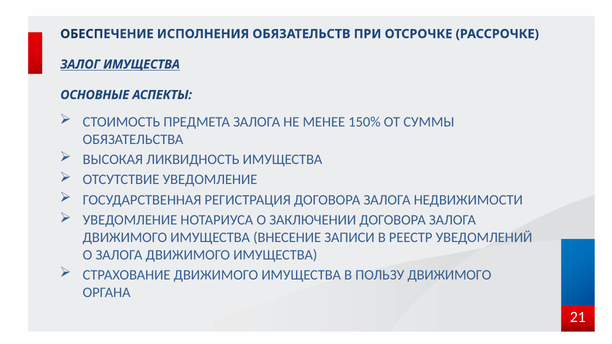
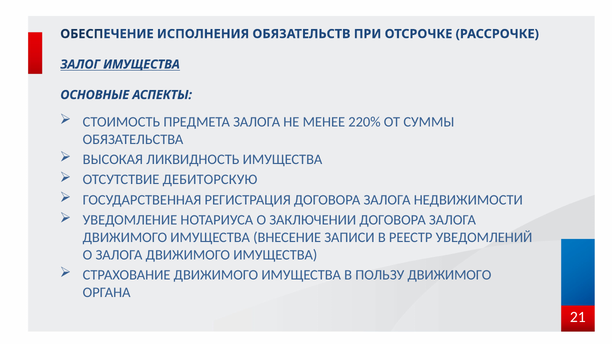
150%: 150% -> 220% (364, 122)
ОТСУТСТВИЕ УВЕДОМЛЕНИЕ: УВЕДОМЛЕНИЕ -> ДЕБИТОРСКУЮ (210, 180)
